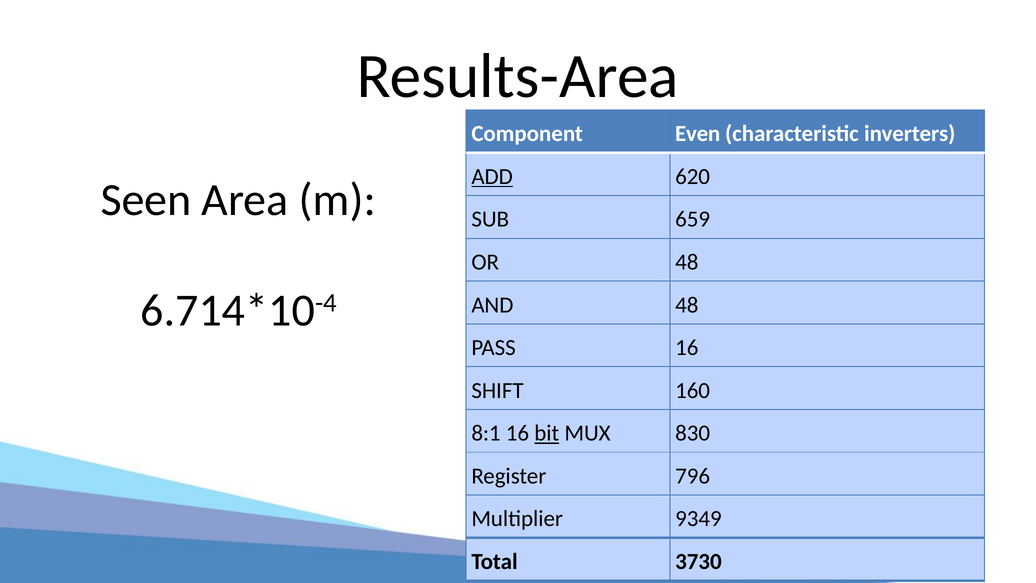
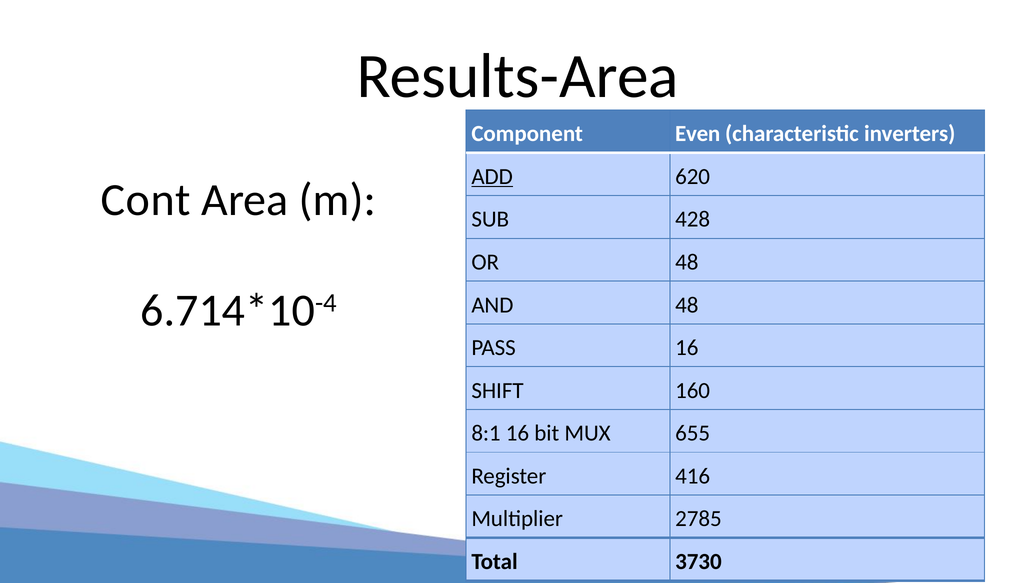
Seen: Seen -> Cont (146, 200)
659: 659 -> 428 (693, 219)
bit underline: present -> none (547, 433)
830: 830 -> 655 (693, 433)
796: 796 -> 416 (693, 476)
9349: 9349 -> 2785 (698, 519)
